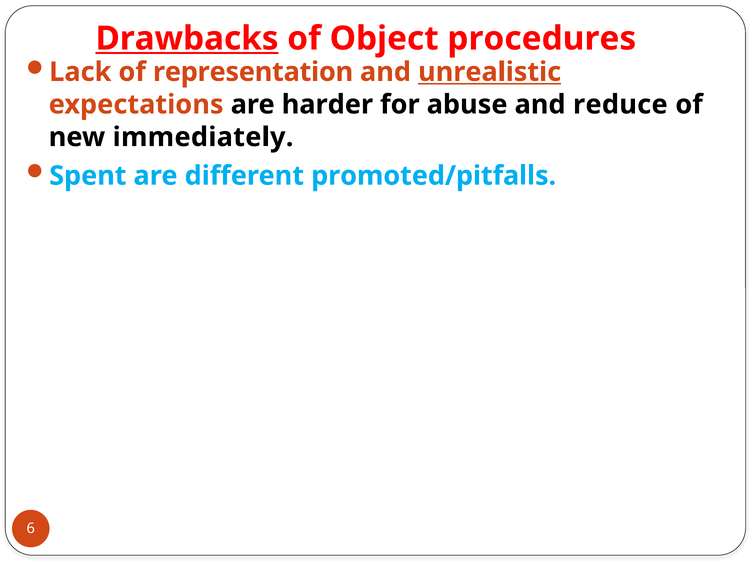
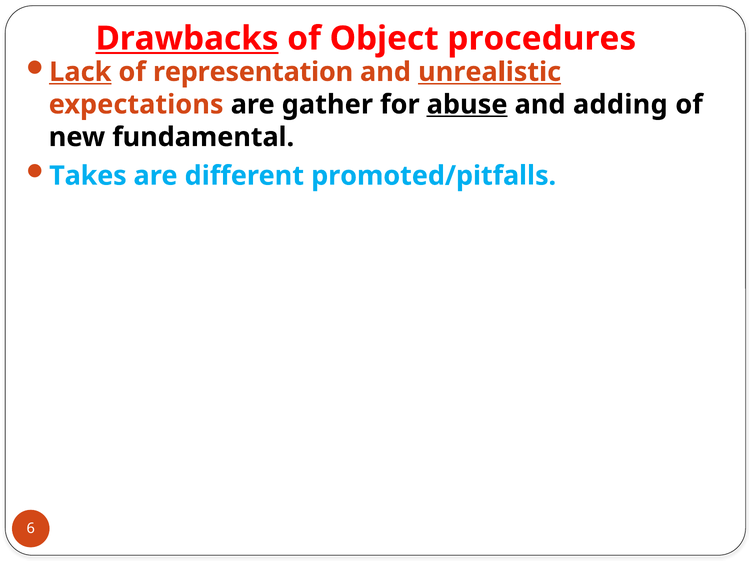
Lack underline: none -> present (80, 72)
harder: harder -> gather (327, 105)
abuse underline: none -> present (467, 105)
reduce: reduce -> adding (620, 105)
immediately: immediately -> fundamental (203, 137)
Spent: Spent -> Takes (88, 176)
